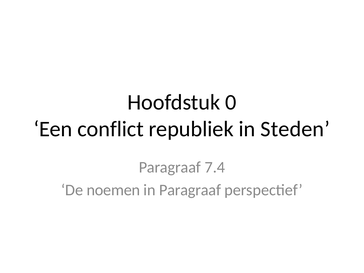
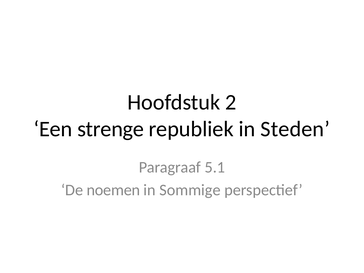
0: 0 -> 2 (231, 102)
conflict: conflict -> strenge (111, 129)
7.4: 7.4 -> 5.1 (215, 167)
in Paragraaf: Paragraaf -> Sommige (190, 190)
